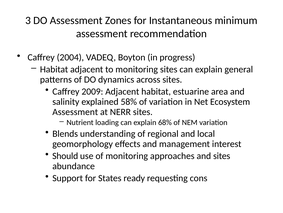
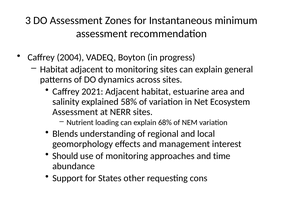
2009: 2009 -> 2021 (92, 91)
and sites: sites -> time (222, 155)
ready: ready -> other (134, 177)
